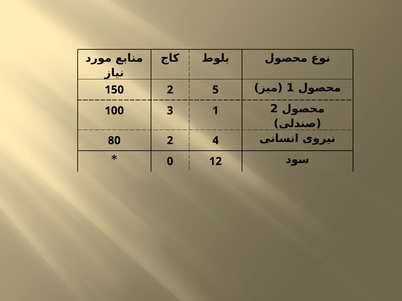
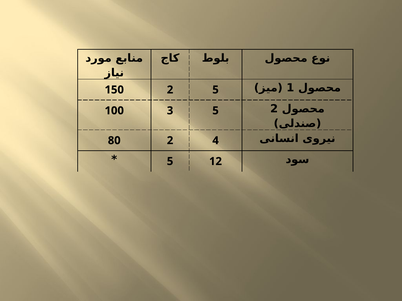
3 1: 1 -> 5 (216, 111)
0: 0 -> 5 (170, 162)
